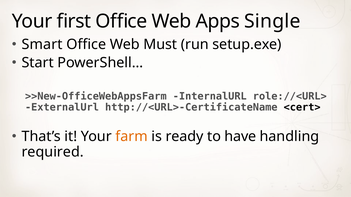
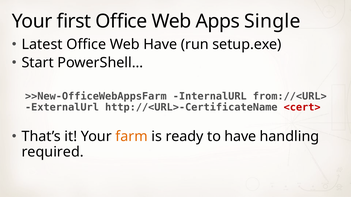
Smart: Smart -> Latest (42, 44)
Web Must: Must -> Have (160, 44)
role://<URL>: role://<URL> -> from://<URL> (290, 96)
<cert> colour: black -> red (302, 108)
